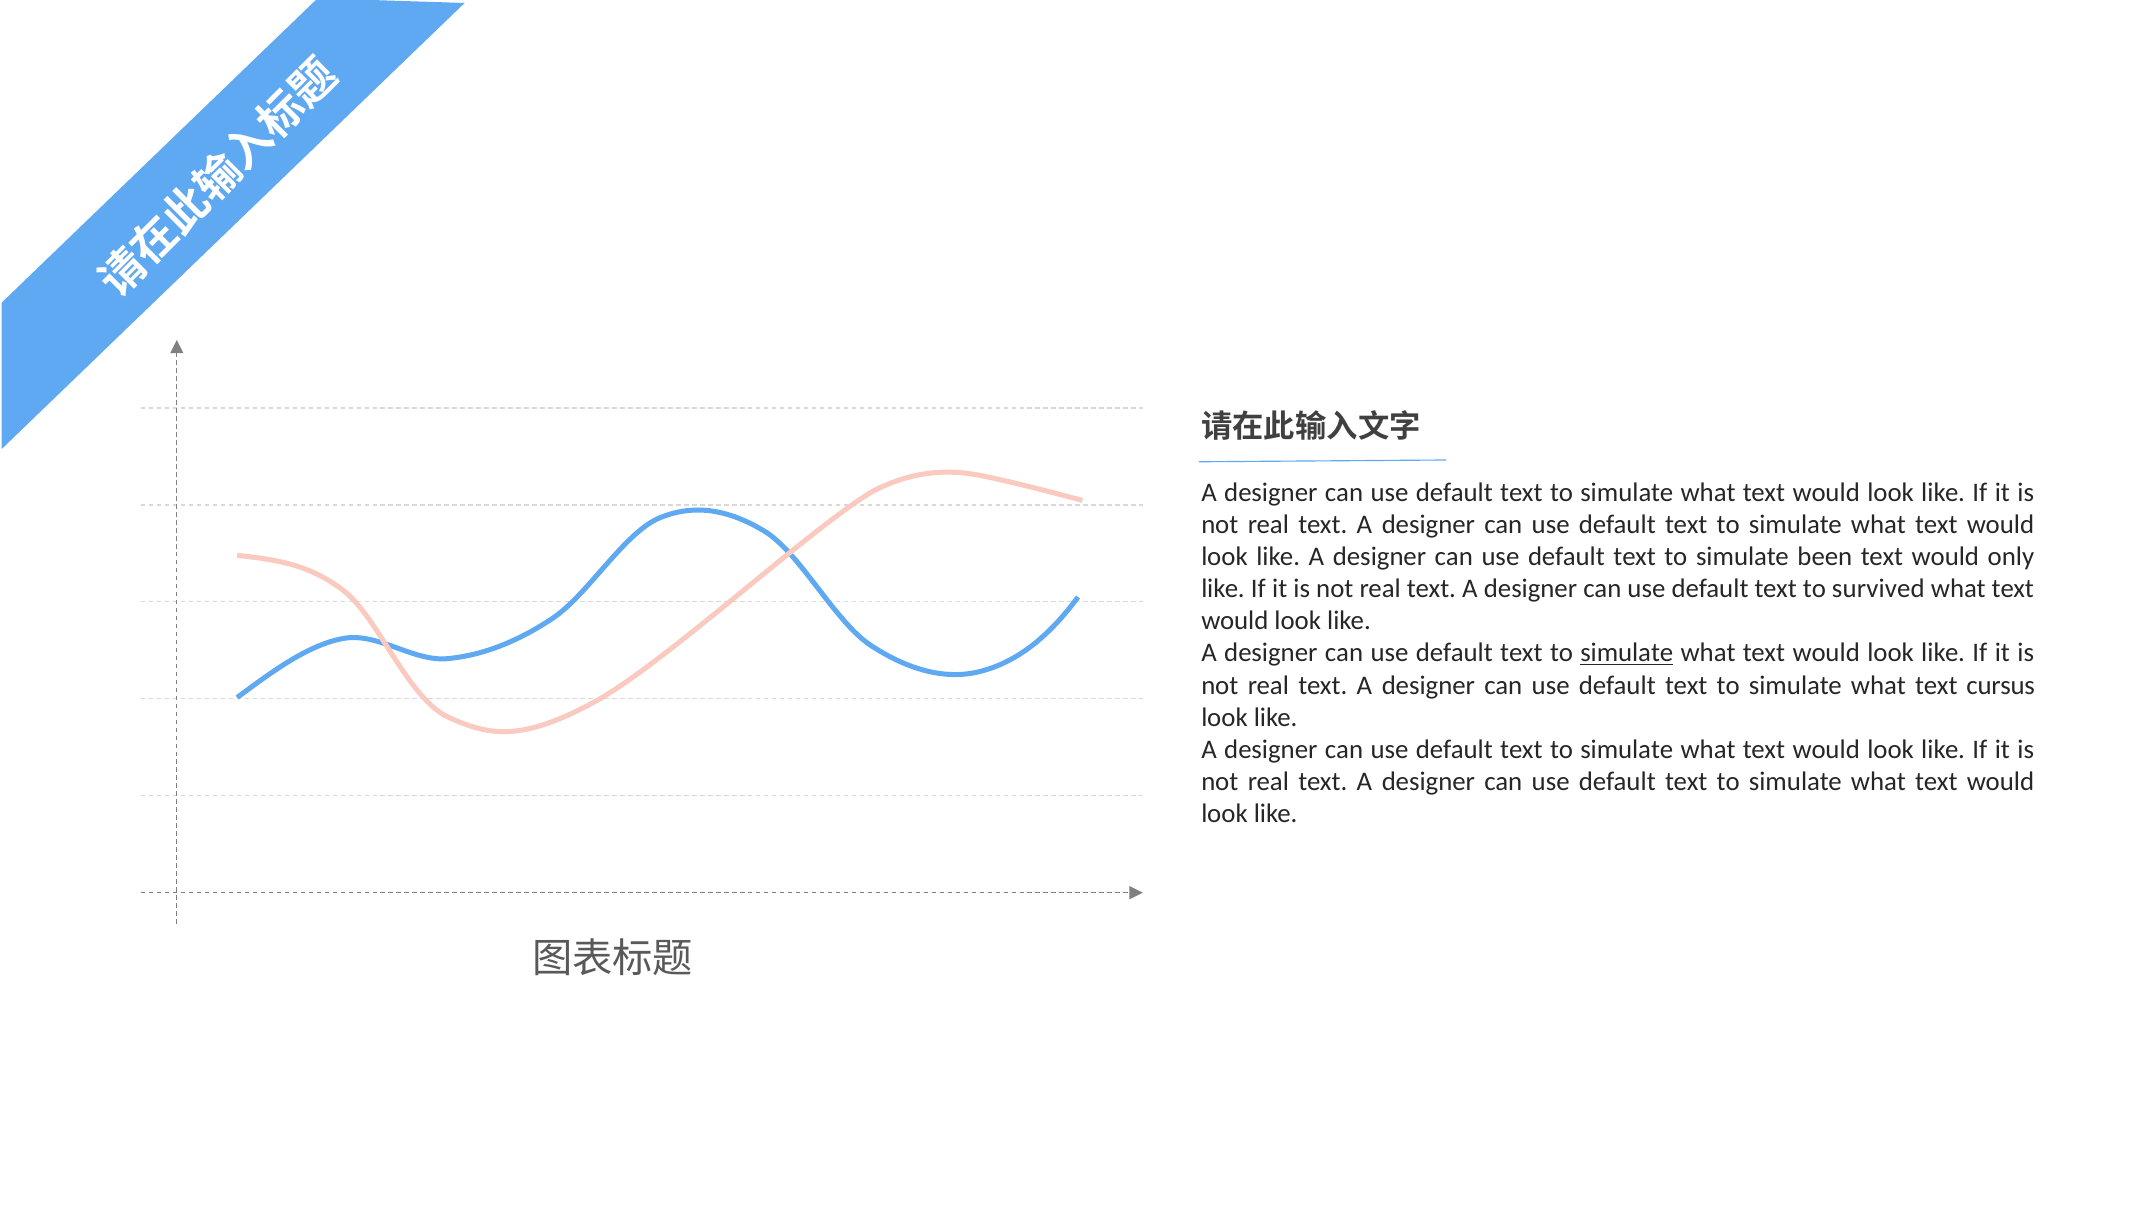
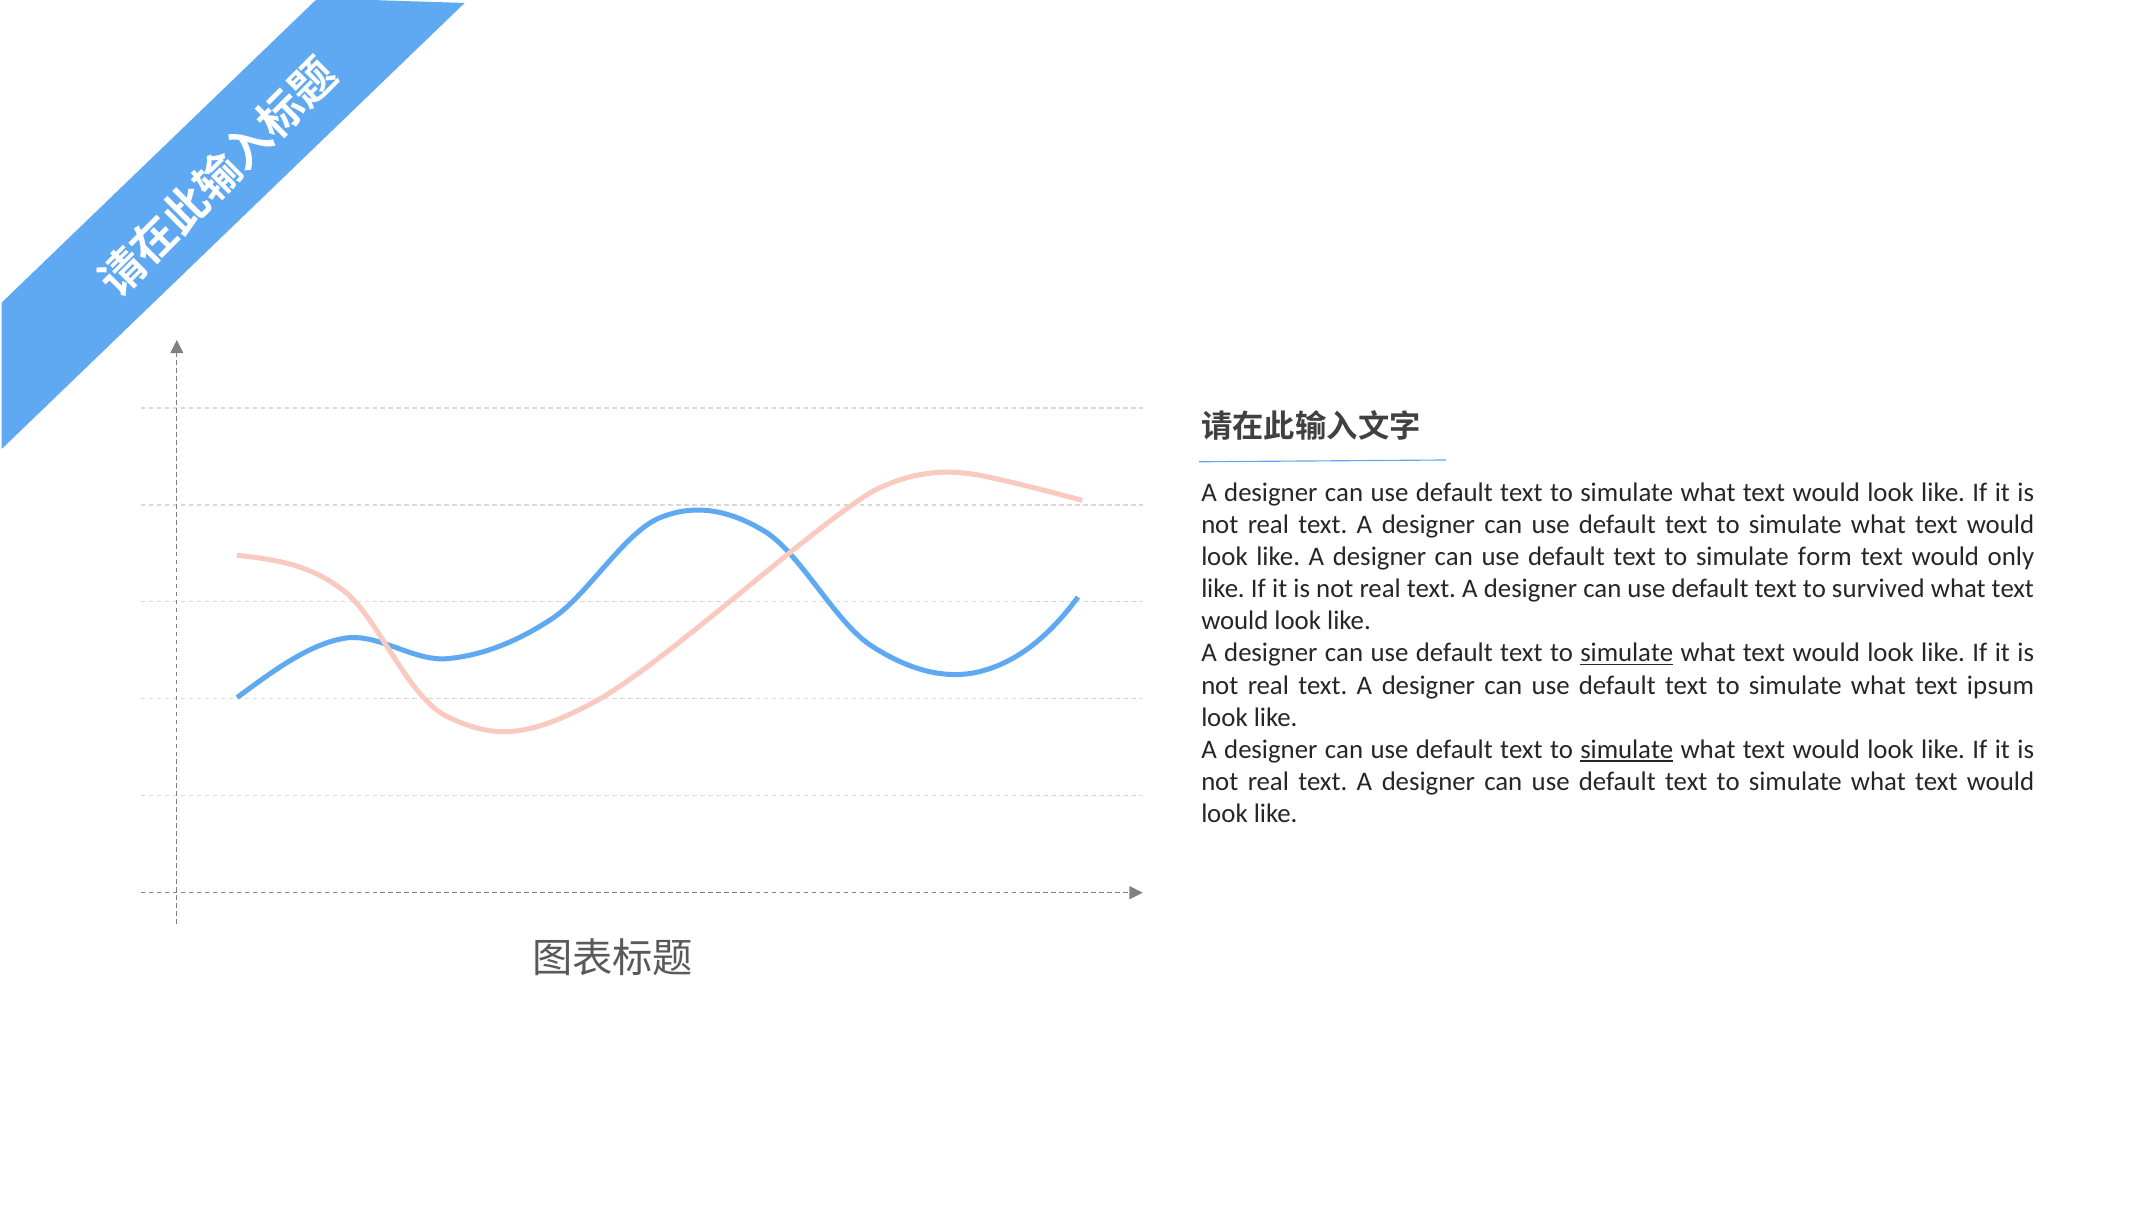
been: been -> form (1825, 557)
cursus: cursus -> ipsum (2000, 686)
simulate underline: none -> present (1627, 750)
